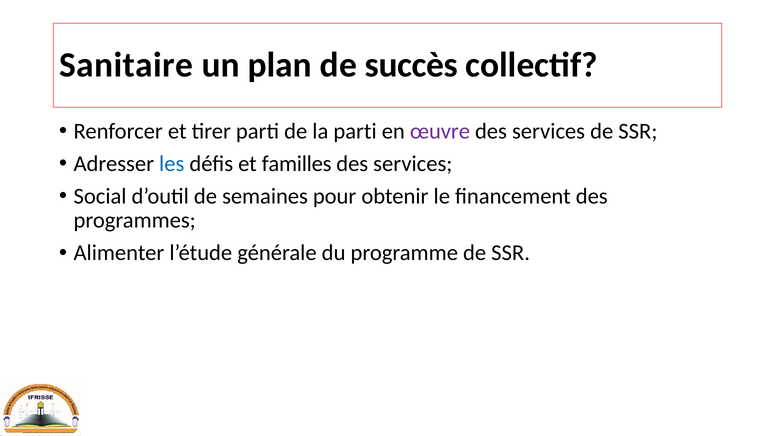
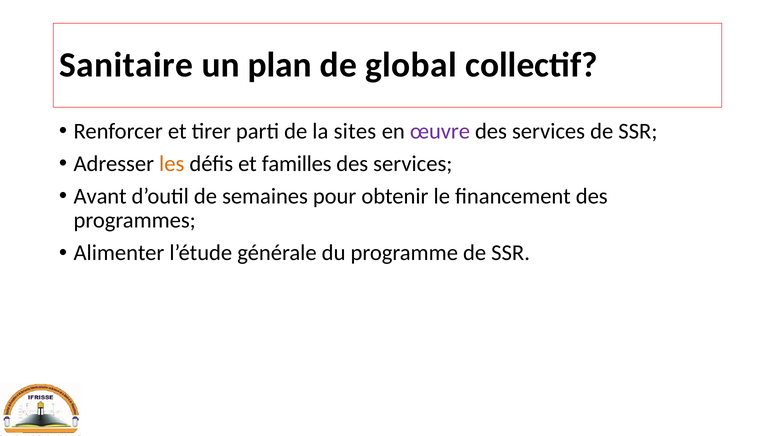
succès: succès -> global (411, 65)
la parti: parti -> sites (355, 131)
les colour: blue -> orange (172, 164)
Social: Social -> Avant (100, 196)
